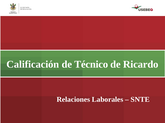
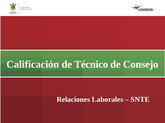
Ricardo: Ricardo -> Consejo (141, 65)
